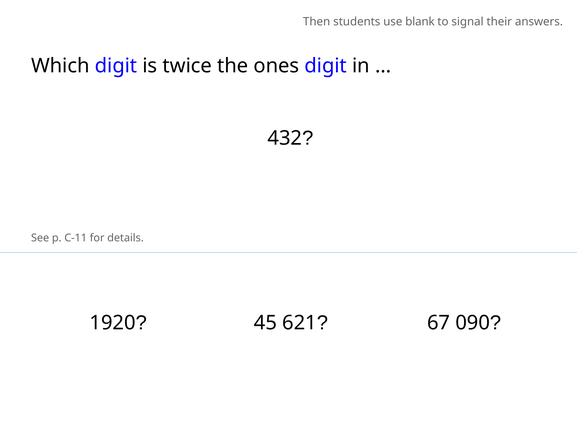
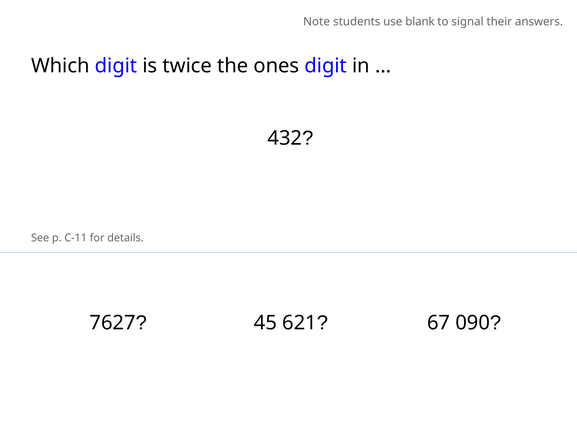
Then: Then -> Note (317, 22)
1920: 1920 -> 7627 (113, 323)
